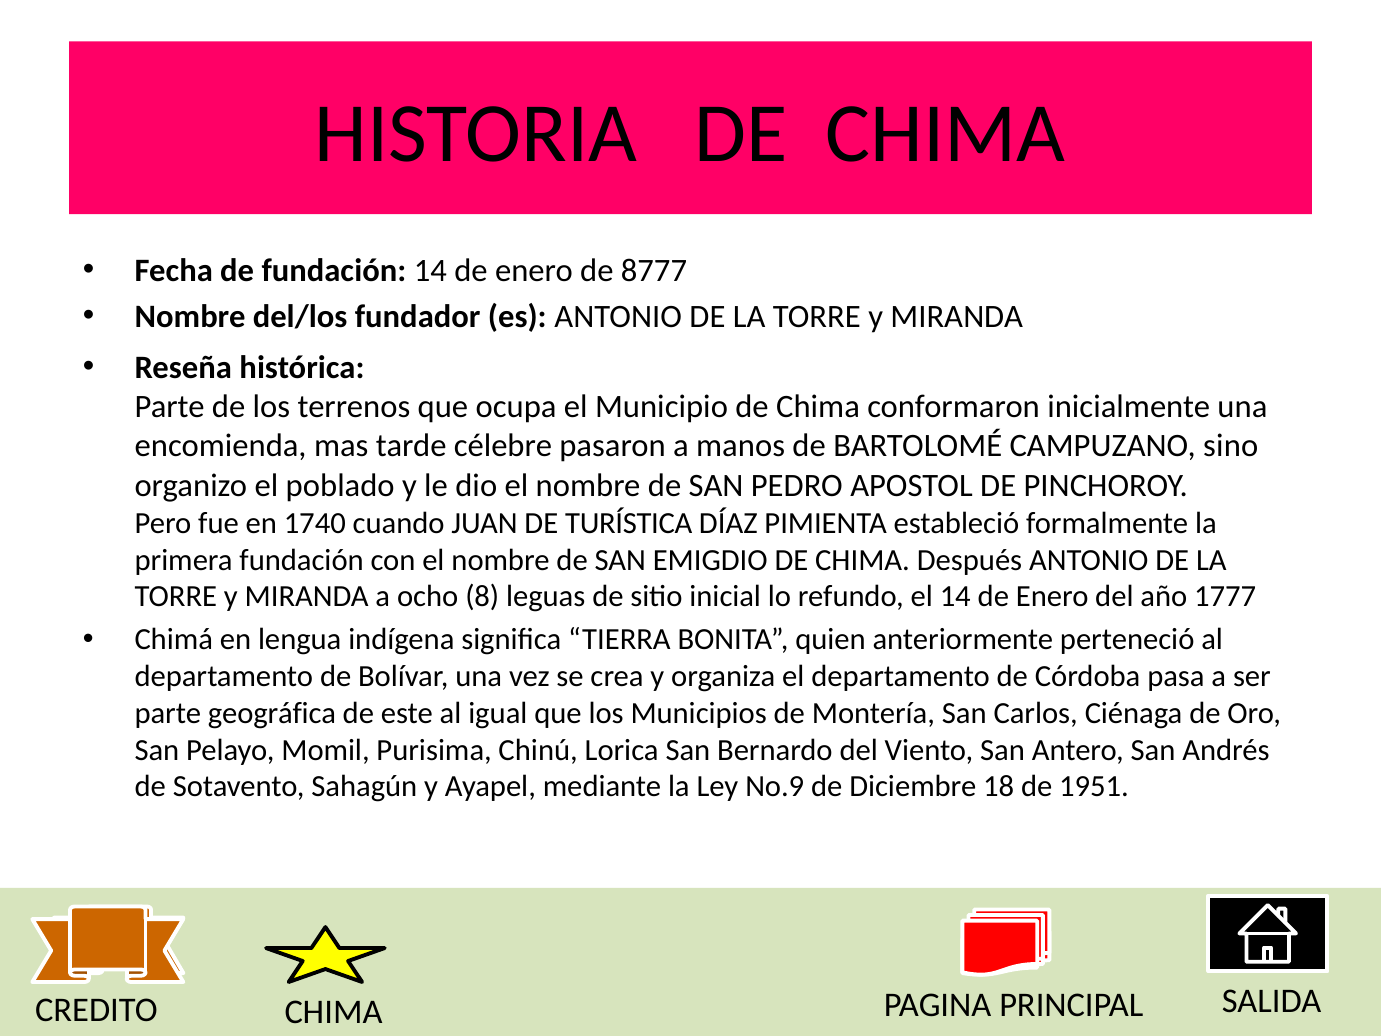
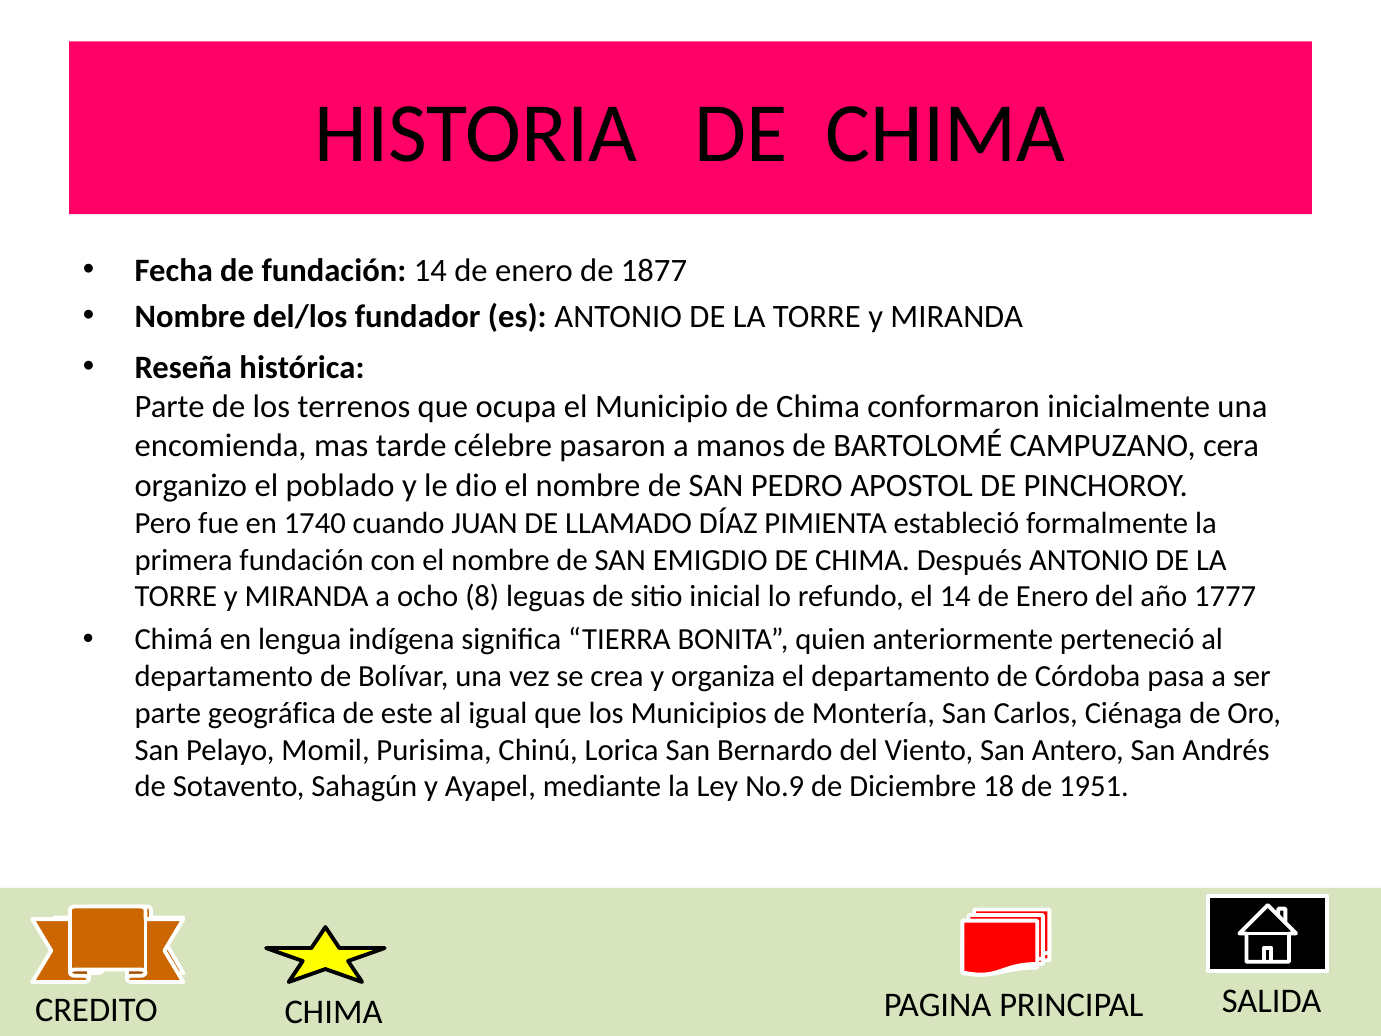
8777: 8777 -> 1877 (654, 270)
sino: sino -> cera (1231, 446)
TURÍSTICA: TURÍSTICA -> LLAMADO (629, 523)
